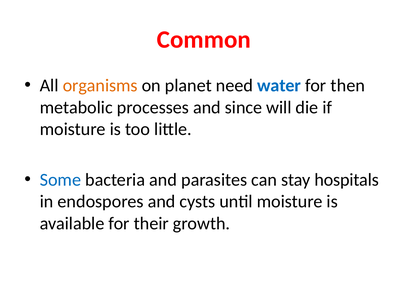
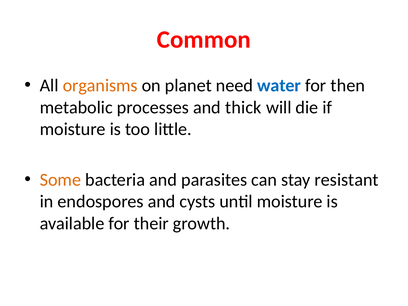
since: since -> thick (243, 107)
Some colour: blue -> orange (60, 180)
hospitals: hospitals -> resistant (347, 180)
